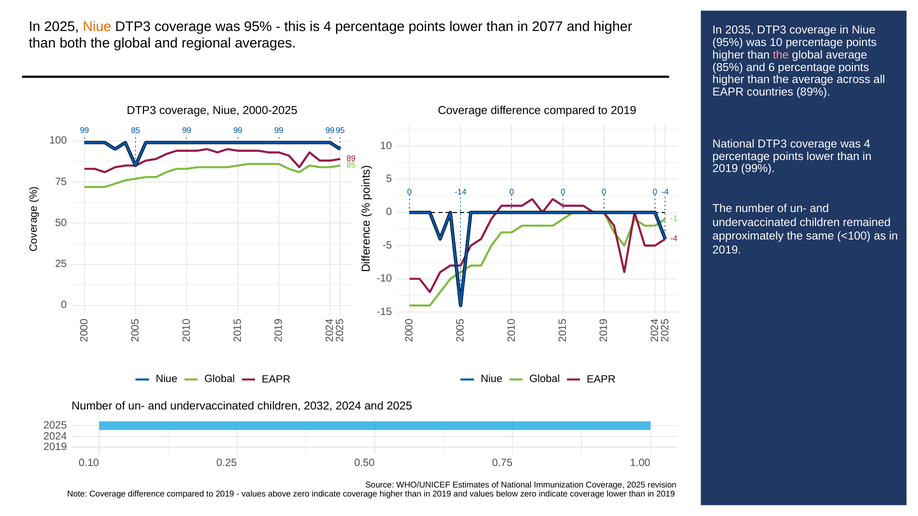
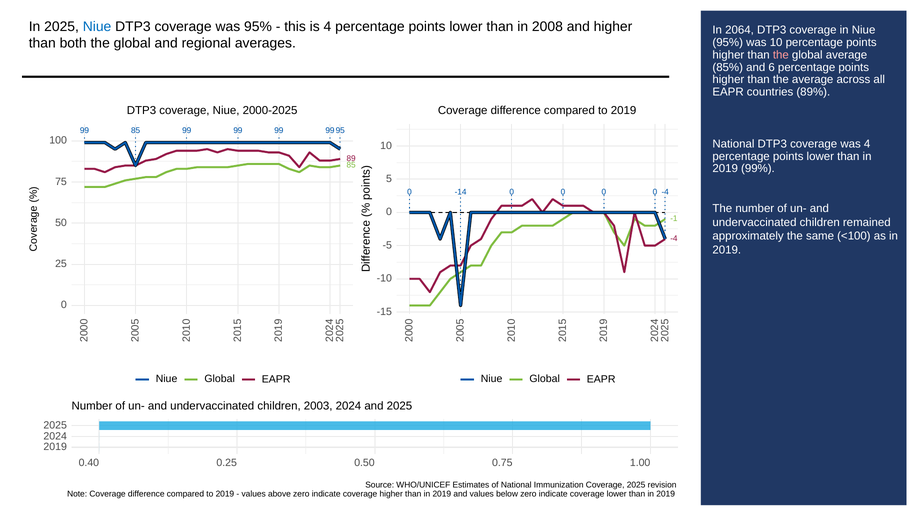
Niue colour: orange -> blue (97, 26)
2077: 2077 -> 2008 (547, 26)
2035: 2035 -> 2064 (739, 30)
2032: 2032 -> 2003 (318, 406)
0.10: 0.10 -> 0.40 (89, 463)
